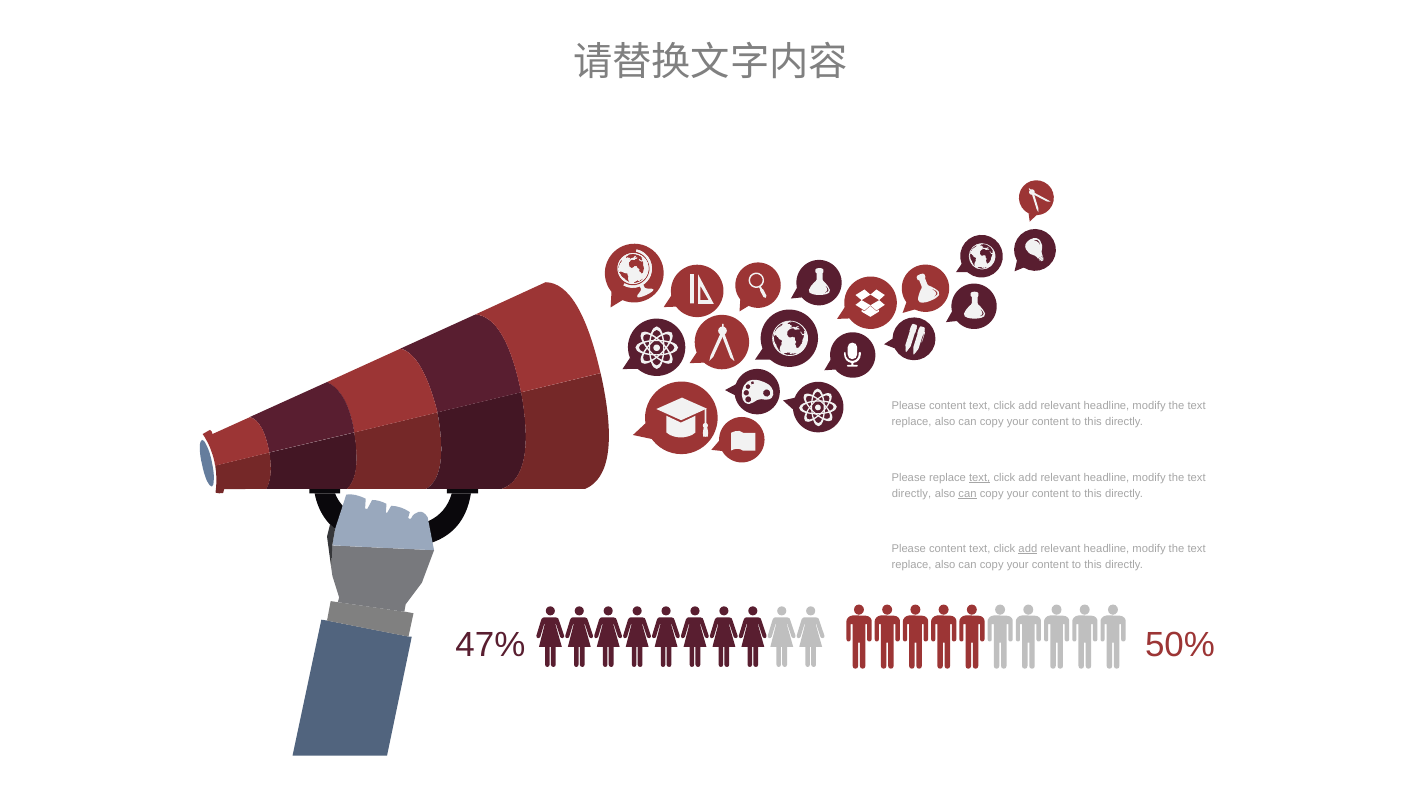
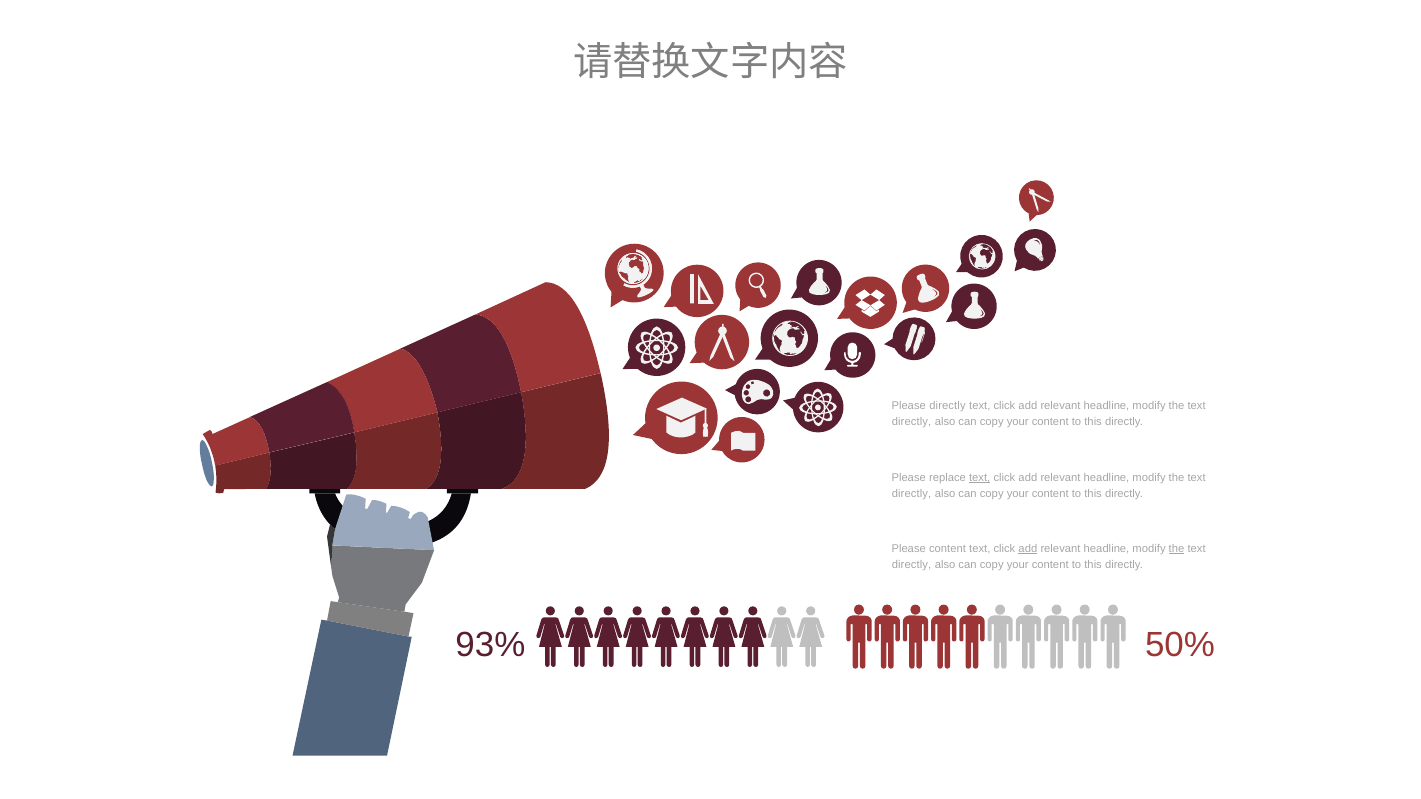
content: content -> directly (947, 406)
replace: replace -> directly (912, 422)
can underline: present -> none (968, 494)
the underline: none -> present (1177, 549)
replace: replace -> directly (912, 565)
47%: 47% -> 93% (490, 646)
